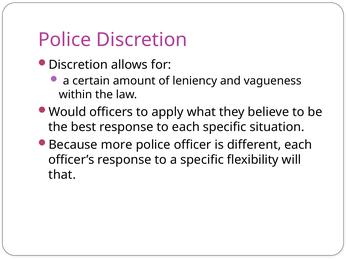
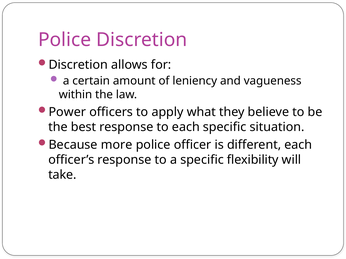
Would: Would -> Power (67, 112)
that: that -> take (62, 175)
